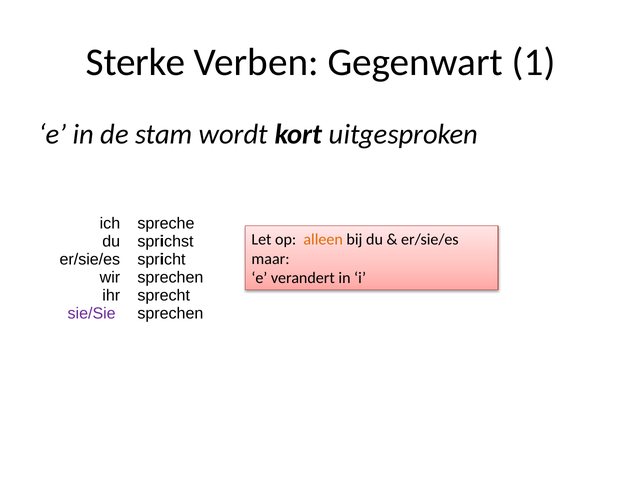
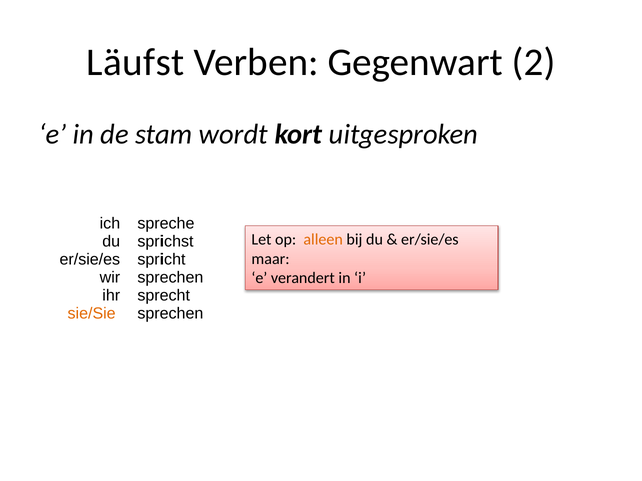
Sterke: Sterke -> Läufst (135, 62)
1: 1 -> 2 (534, 62)
sie/Sie colour: purple -> orange (92, 314)
